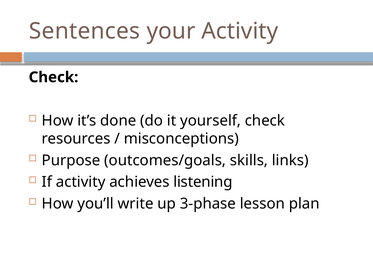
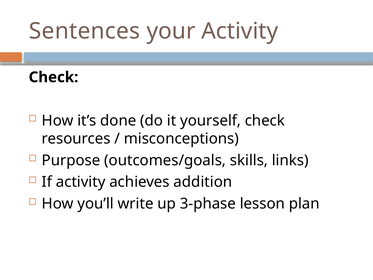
listening: listening -> addition (203, 182)
